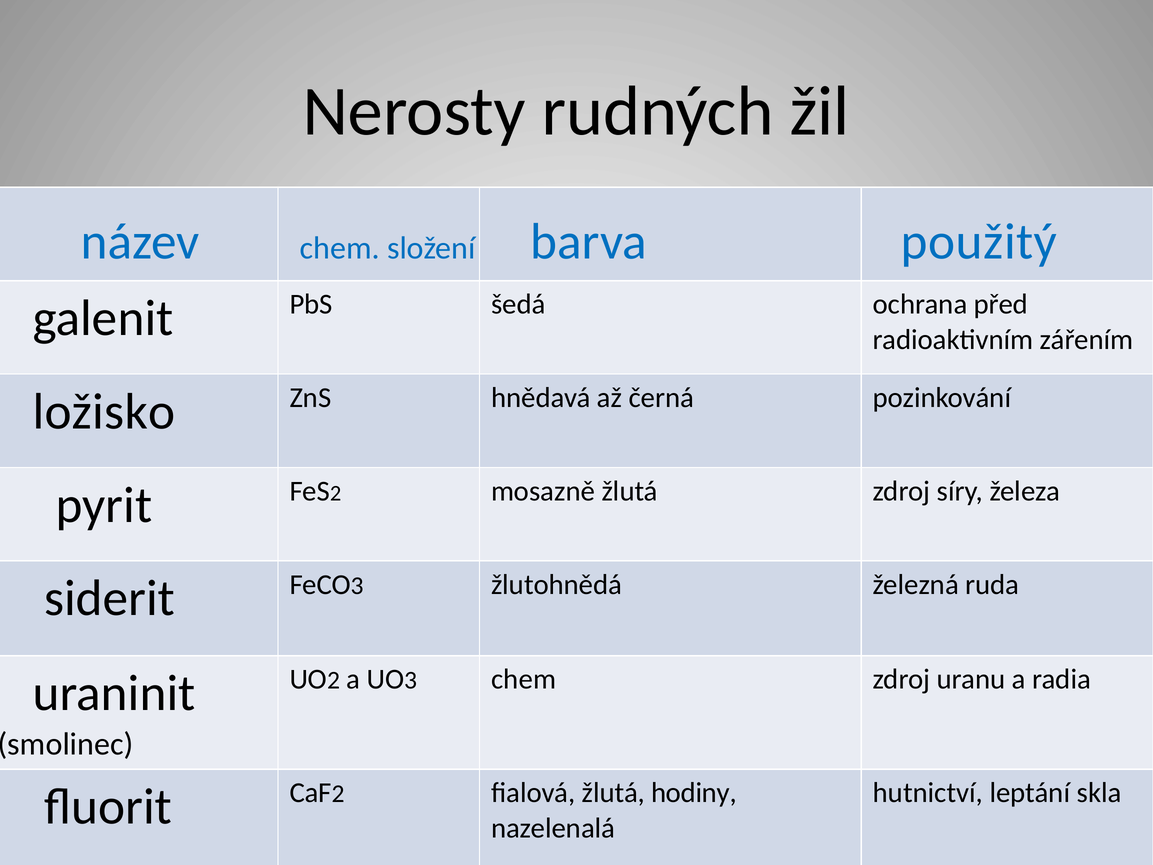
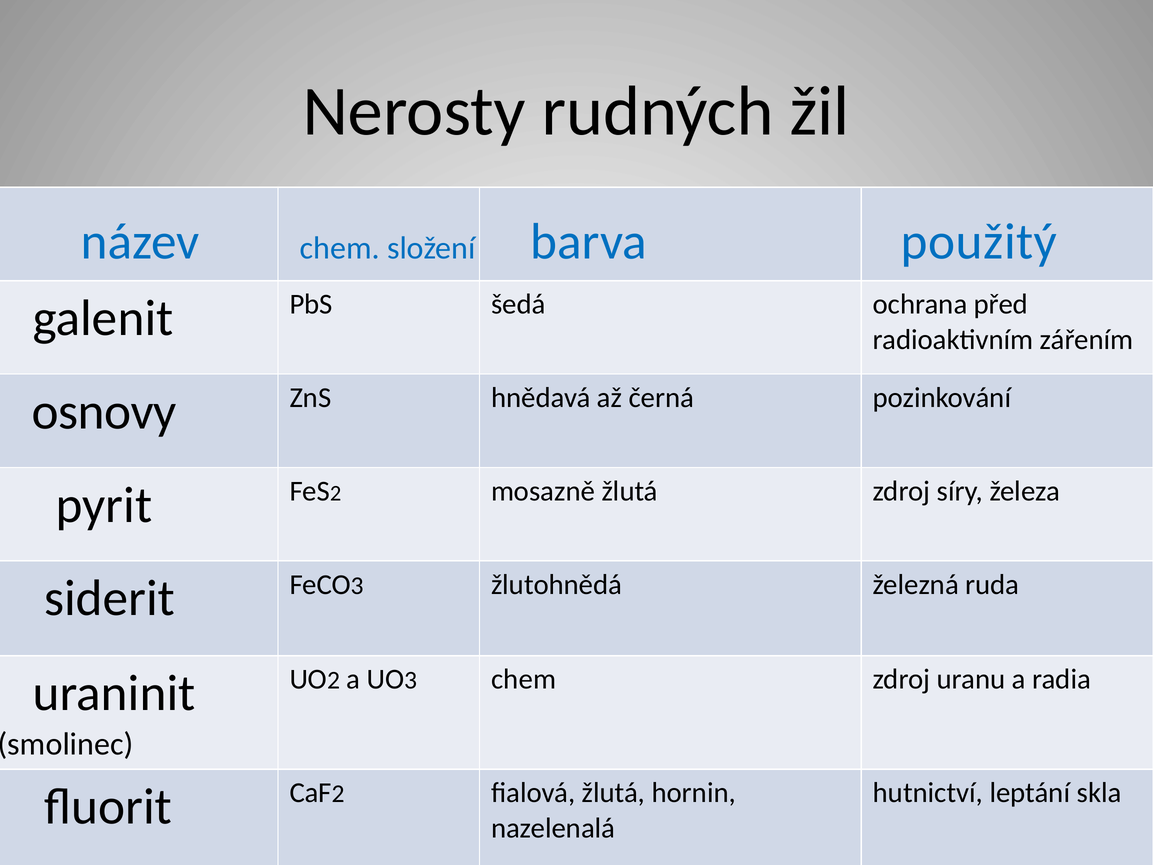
ložisko: ložisko -> osnovy (104, 412)
hodiny: hodiny -> hornin (694, 793)
